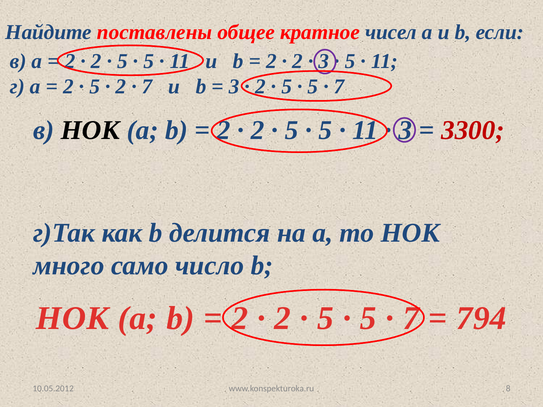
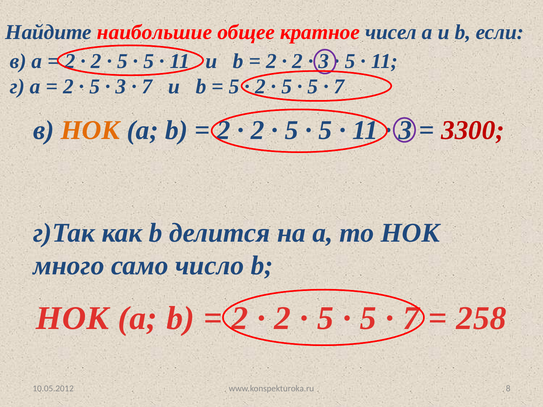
поставлены: поставлены -> наибольшие (155, 32)
2: 2 -> 3 (121, 86)
3: 3 -> 5 (234, 86)
НОК colour: black -> orange (90, 130)
794: 794 -> 258 (481, 318)
